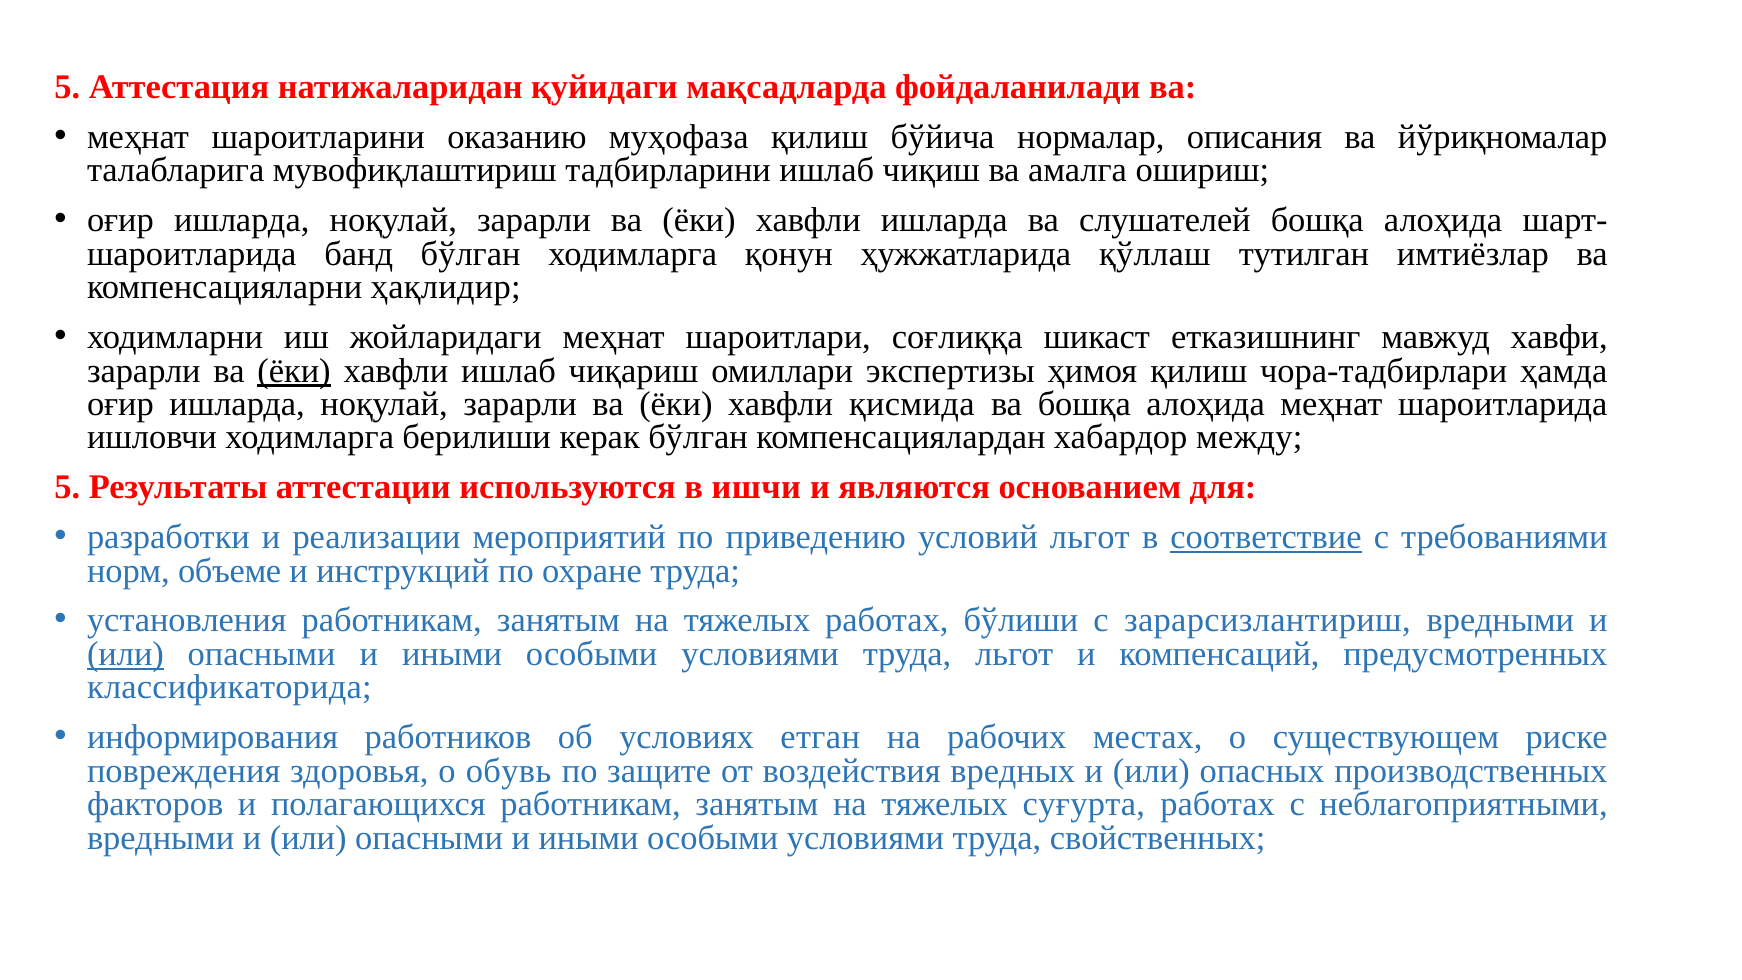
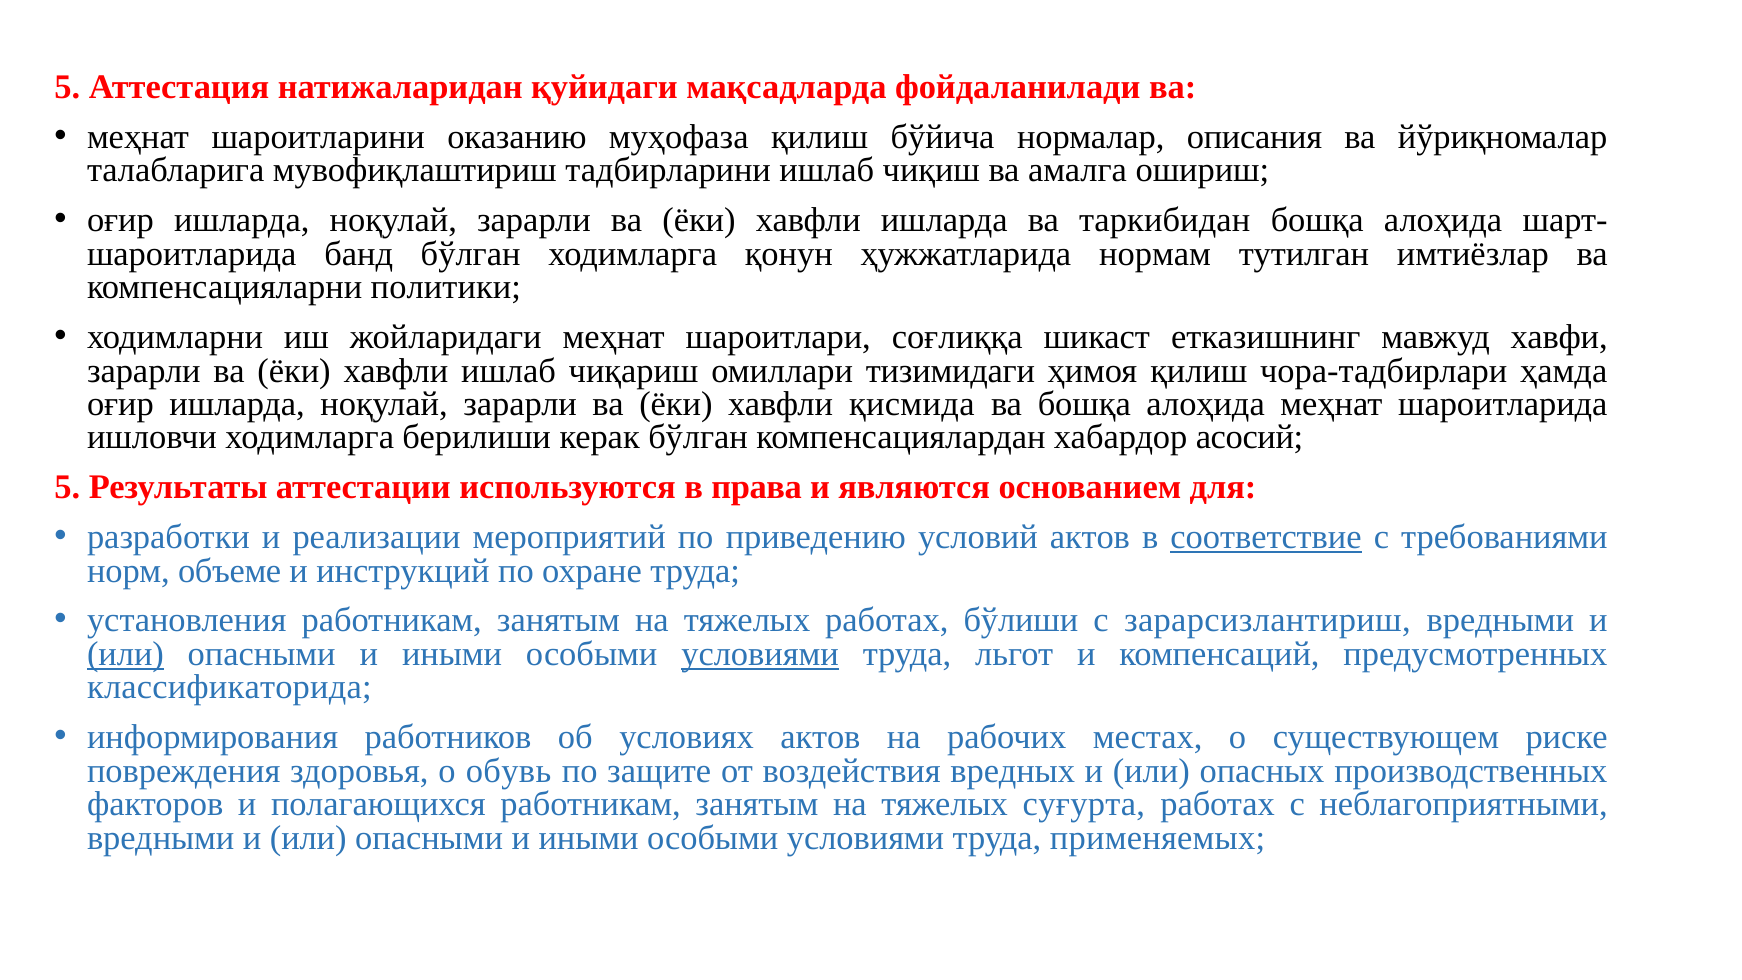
слушателей: слушателей -> таркибидан (1165, 220)
қўллаш: қўллаш -> нормам (1155, 254)
ҳақлидир: ҳақлидир -> политики (446, 287)
ёки underline: present -> none (294, 371)
экспертизы: экспертизы -> тизимидаги (950, 371)
между: между -> асосий (1249, 438)
ишчи: ишчи -> права (757, 487)
условий льгот: льгот -> актов (1090, 537)
условиями underline: none -> present (760, 654)
условиях етган: етган -> актов (820, 737)
свойственных: свойственных -> применяемых (1157, 838)
